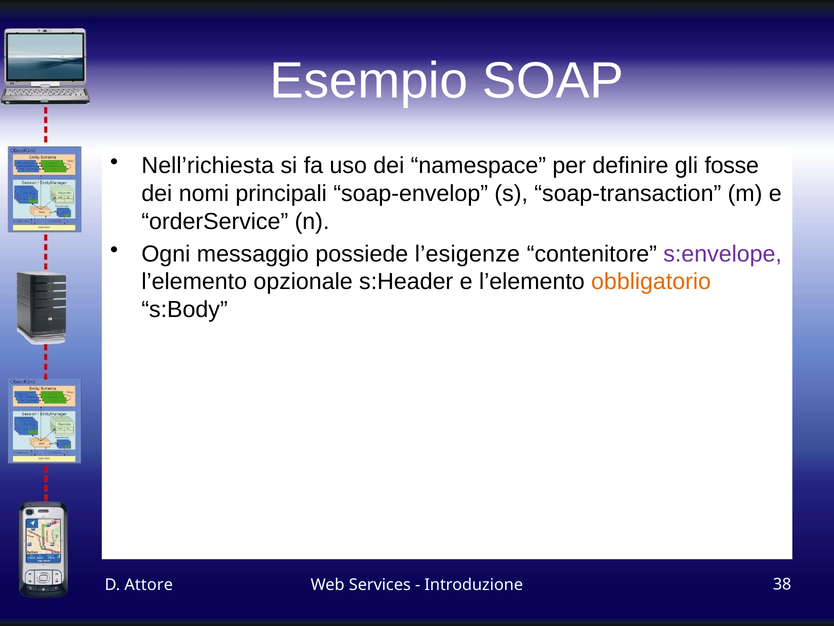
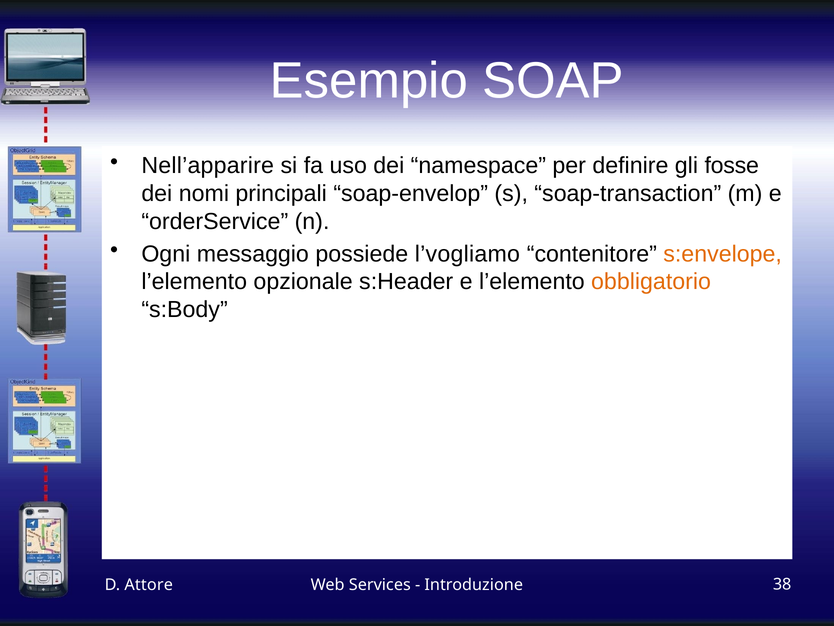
Nell’richiesta: Nell’richiesta -> Nell’apparire (208, 166)
l’esigenze: l’esigenze -> l’vogliamo (467, 254)
s:envelope colour: purple -> orange (723, 254)
